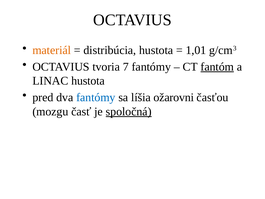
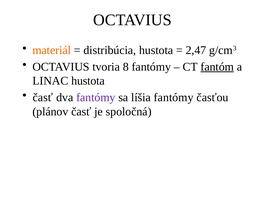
1,01: 1,01 -> 2,47 (196, 50)
7: 7 -> 8 (126, 67)
pred: pred -> časť (43, 97)
fantómy colour: blue -> purple (96, 97)
líšia ožarovni: ožarovni -> fantómy (174, 97)
mozgu: mozgu -> plánov (50, 111)
spoločná underline: present -> none (129, 111)
